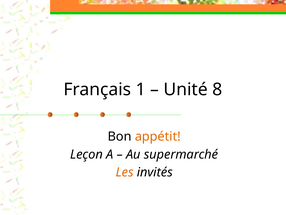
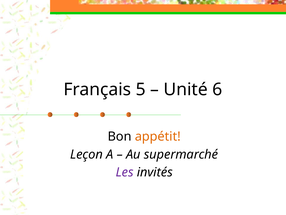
1: 1 -> 5 (141, 89)
8: 8 -> 6 (217, 89)
Les colour: orange -> purple (125, 172)
